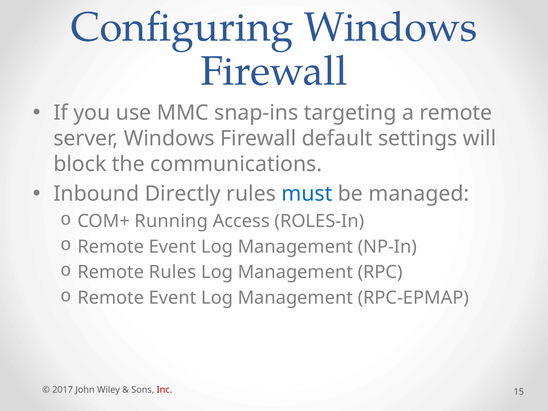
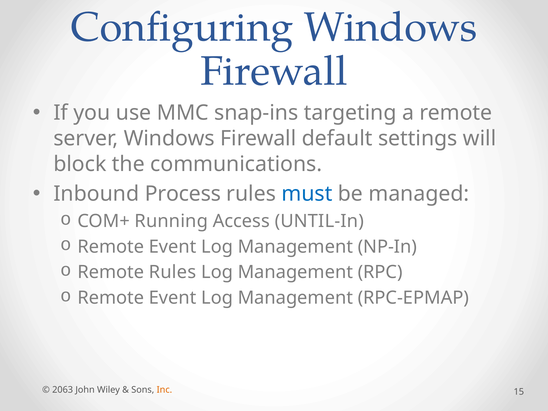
Directly: Directly -> Process (183, 194)
ROLES-In: ROLES-In -> UNTIL-In (319, 221)
2017: 2017 -> 2063 (63, 390)
Inc colour: red -> orange (164, 390)
